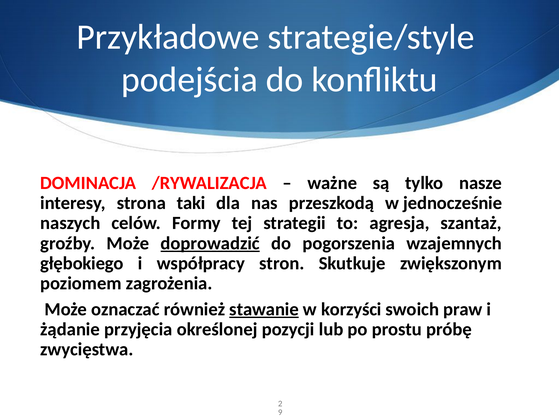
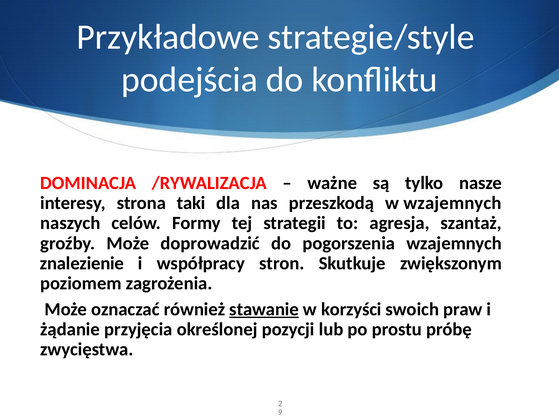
w jednocześnie: jednocześnie -> wzajemnych (453, 203)
doprowadzić underline: present -> none (210, 243)
głębokiego: głębokiego -> znalezienie (82, 264)
